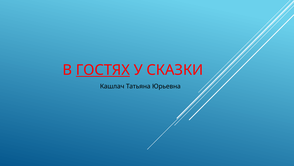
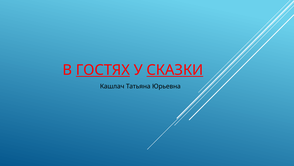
СКАЗКИ underline: none -> present (175, 70)
